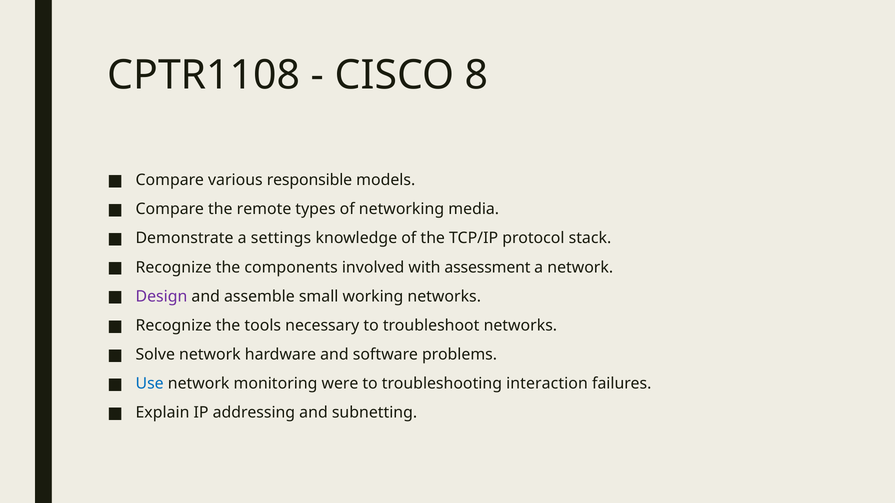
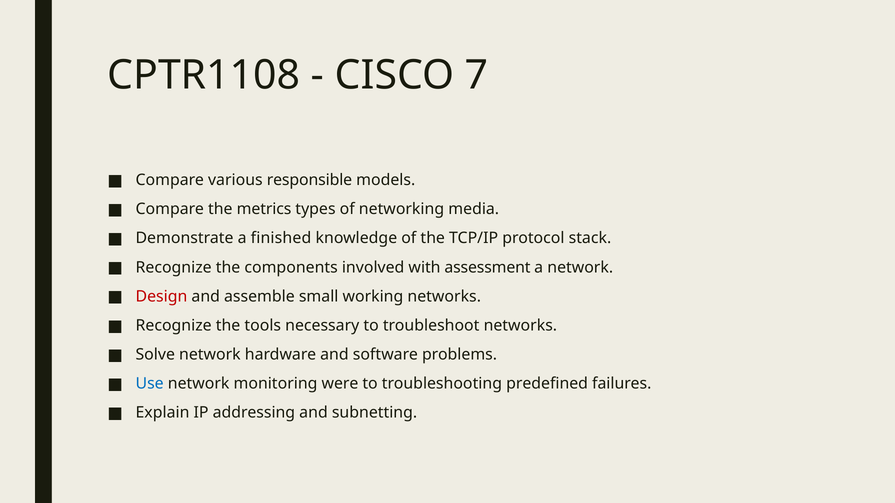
8: 8 -> 7 (477, 75)
remote: remote -> metrics (264, 209)
settings: settings -> finished (281, 238)
Design colour: purple -> red (161, 297)
interaction: interaction -> predefined (547, 384)
